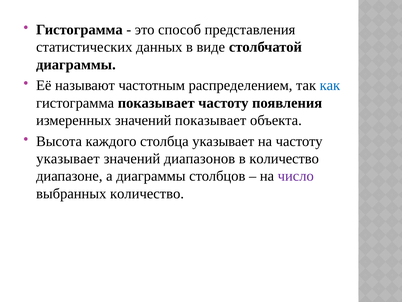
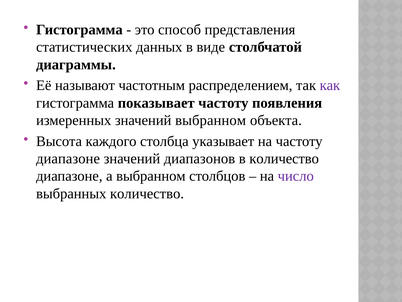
как colour: blue -> purple (330, 85)
значений показывает: показывает -> выбранном (211, 120)
указывает: указывает -> диапазоне (68, 158)
а диаграммы: диаграммы -> выбранном (151, 176)
